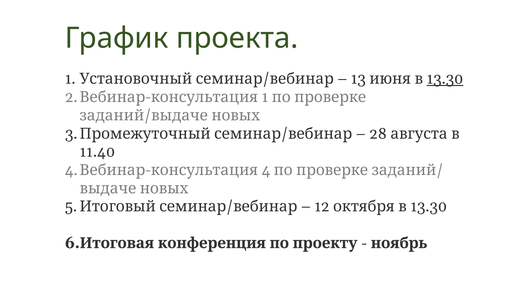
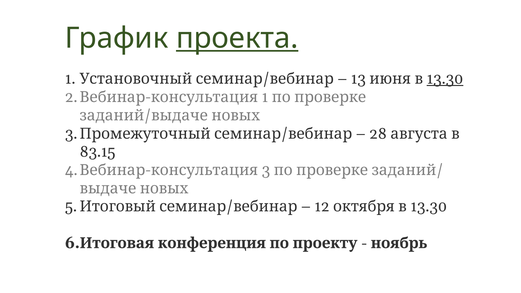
проекта underline: none -> present (237, 38)
11.40: 11.40 -> 83.15 (98, 152)
4: 4 -> 3 (266, 170)
